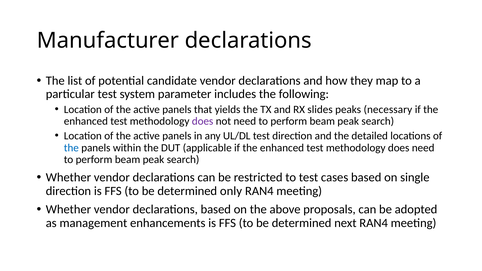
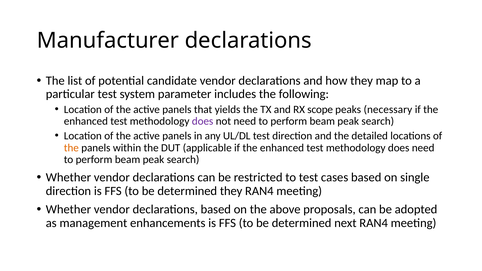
slides: slides -> scope (320, 109)
the colour: blue -> orange (71, 148)
determined only: only -> they (231, 191)
